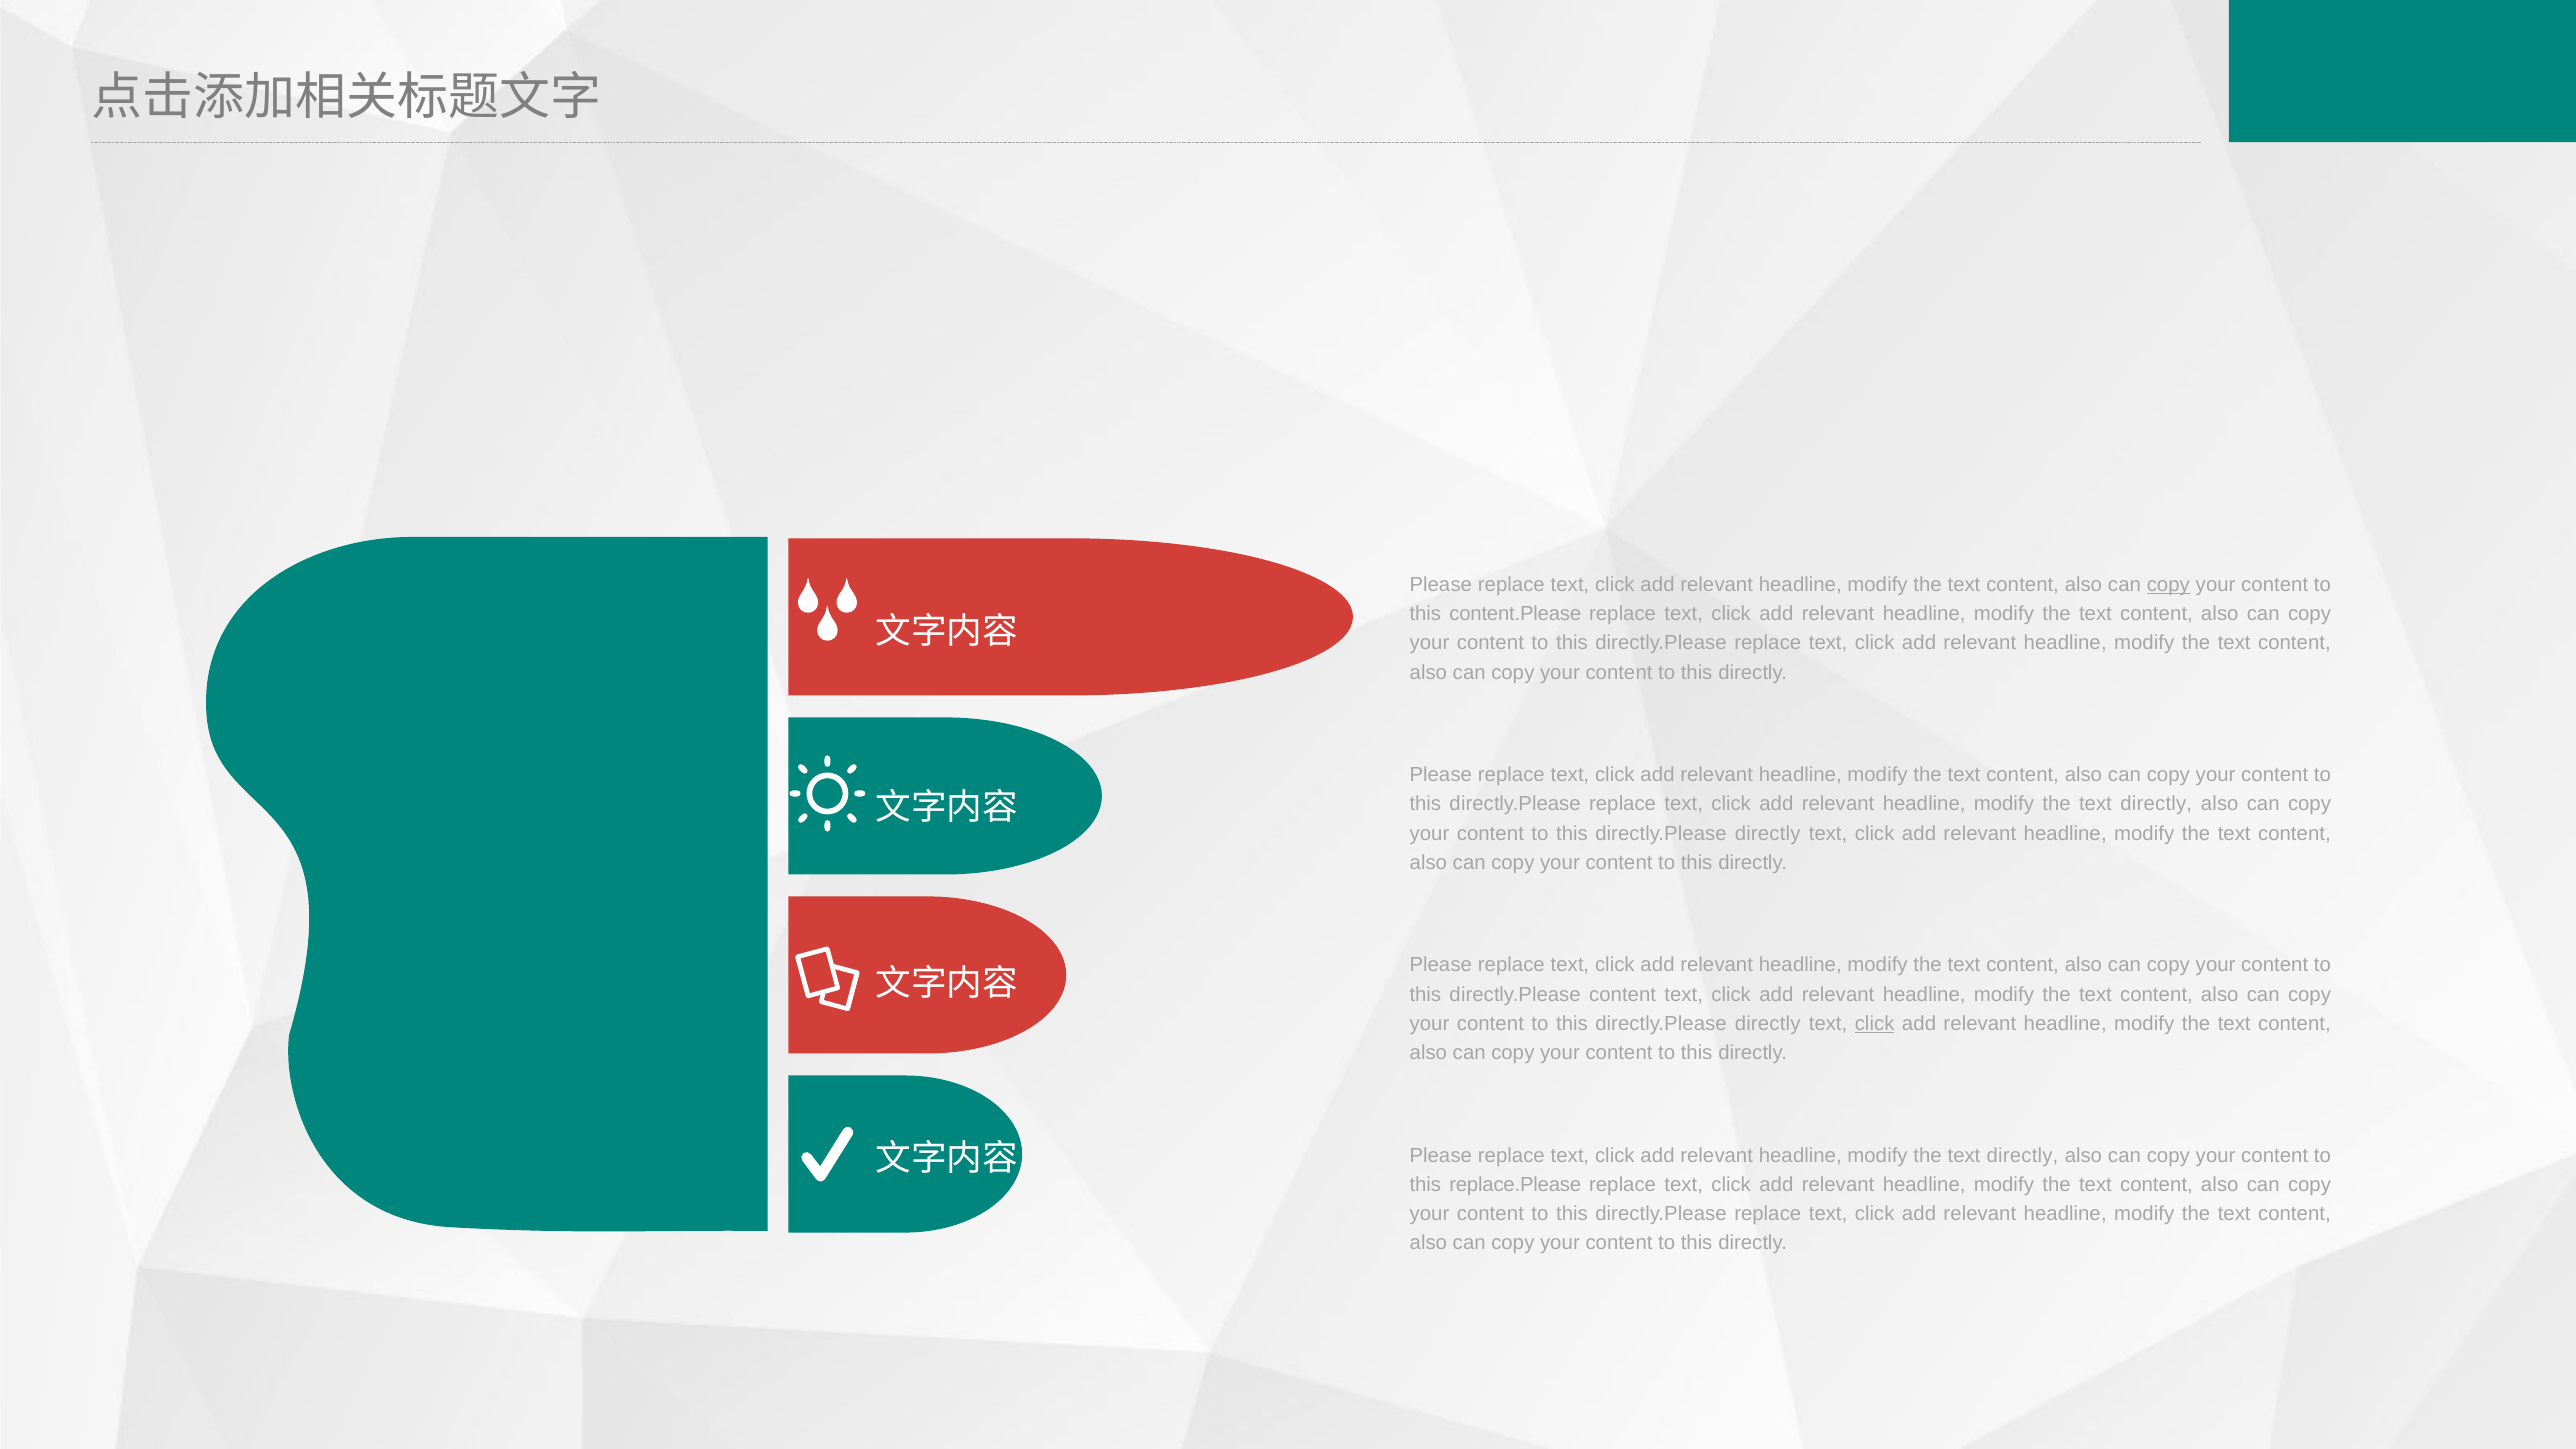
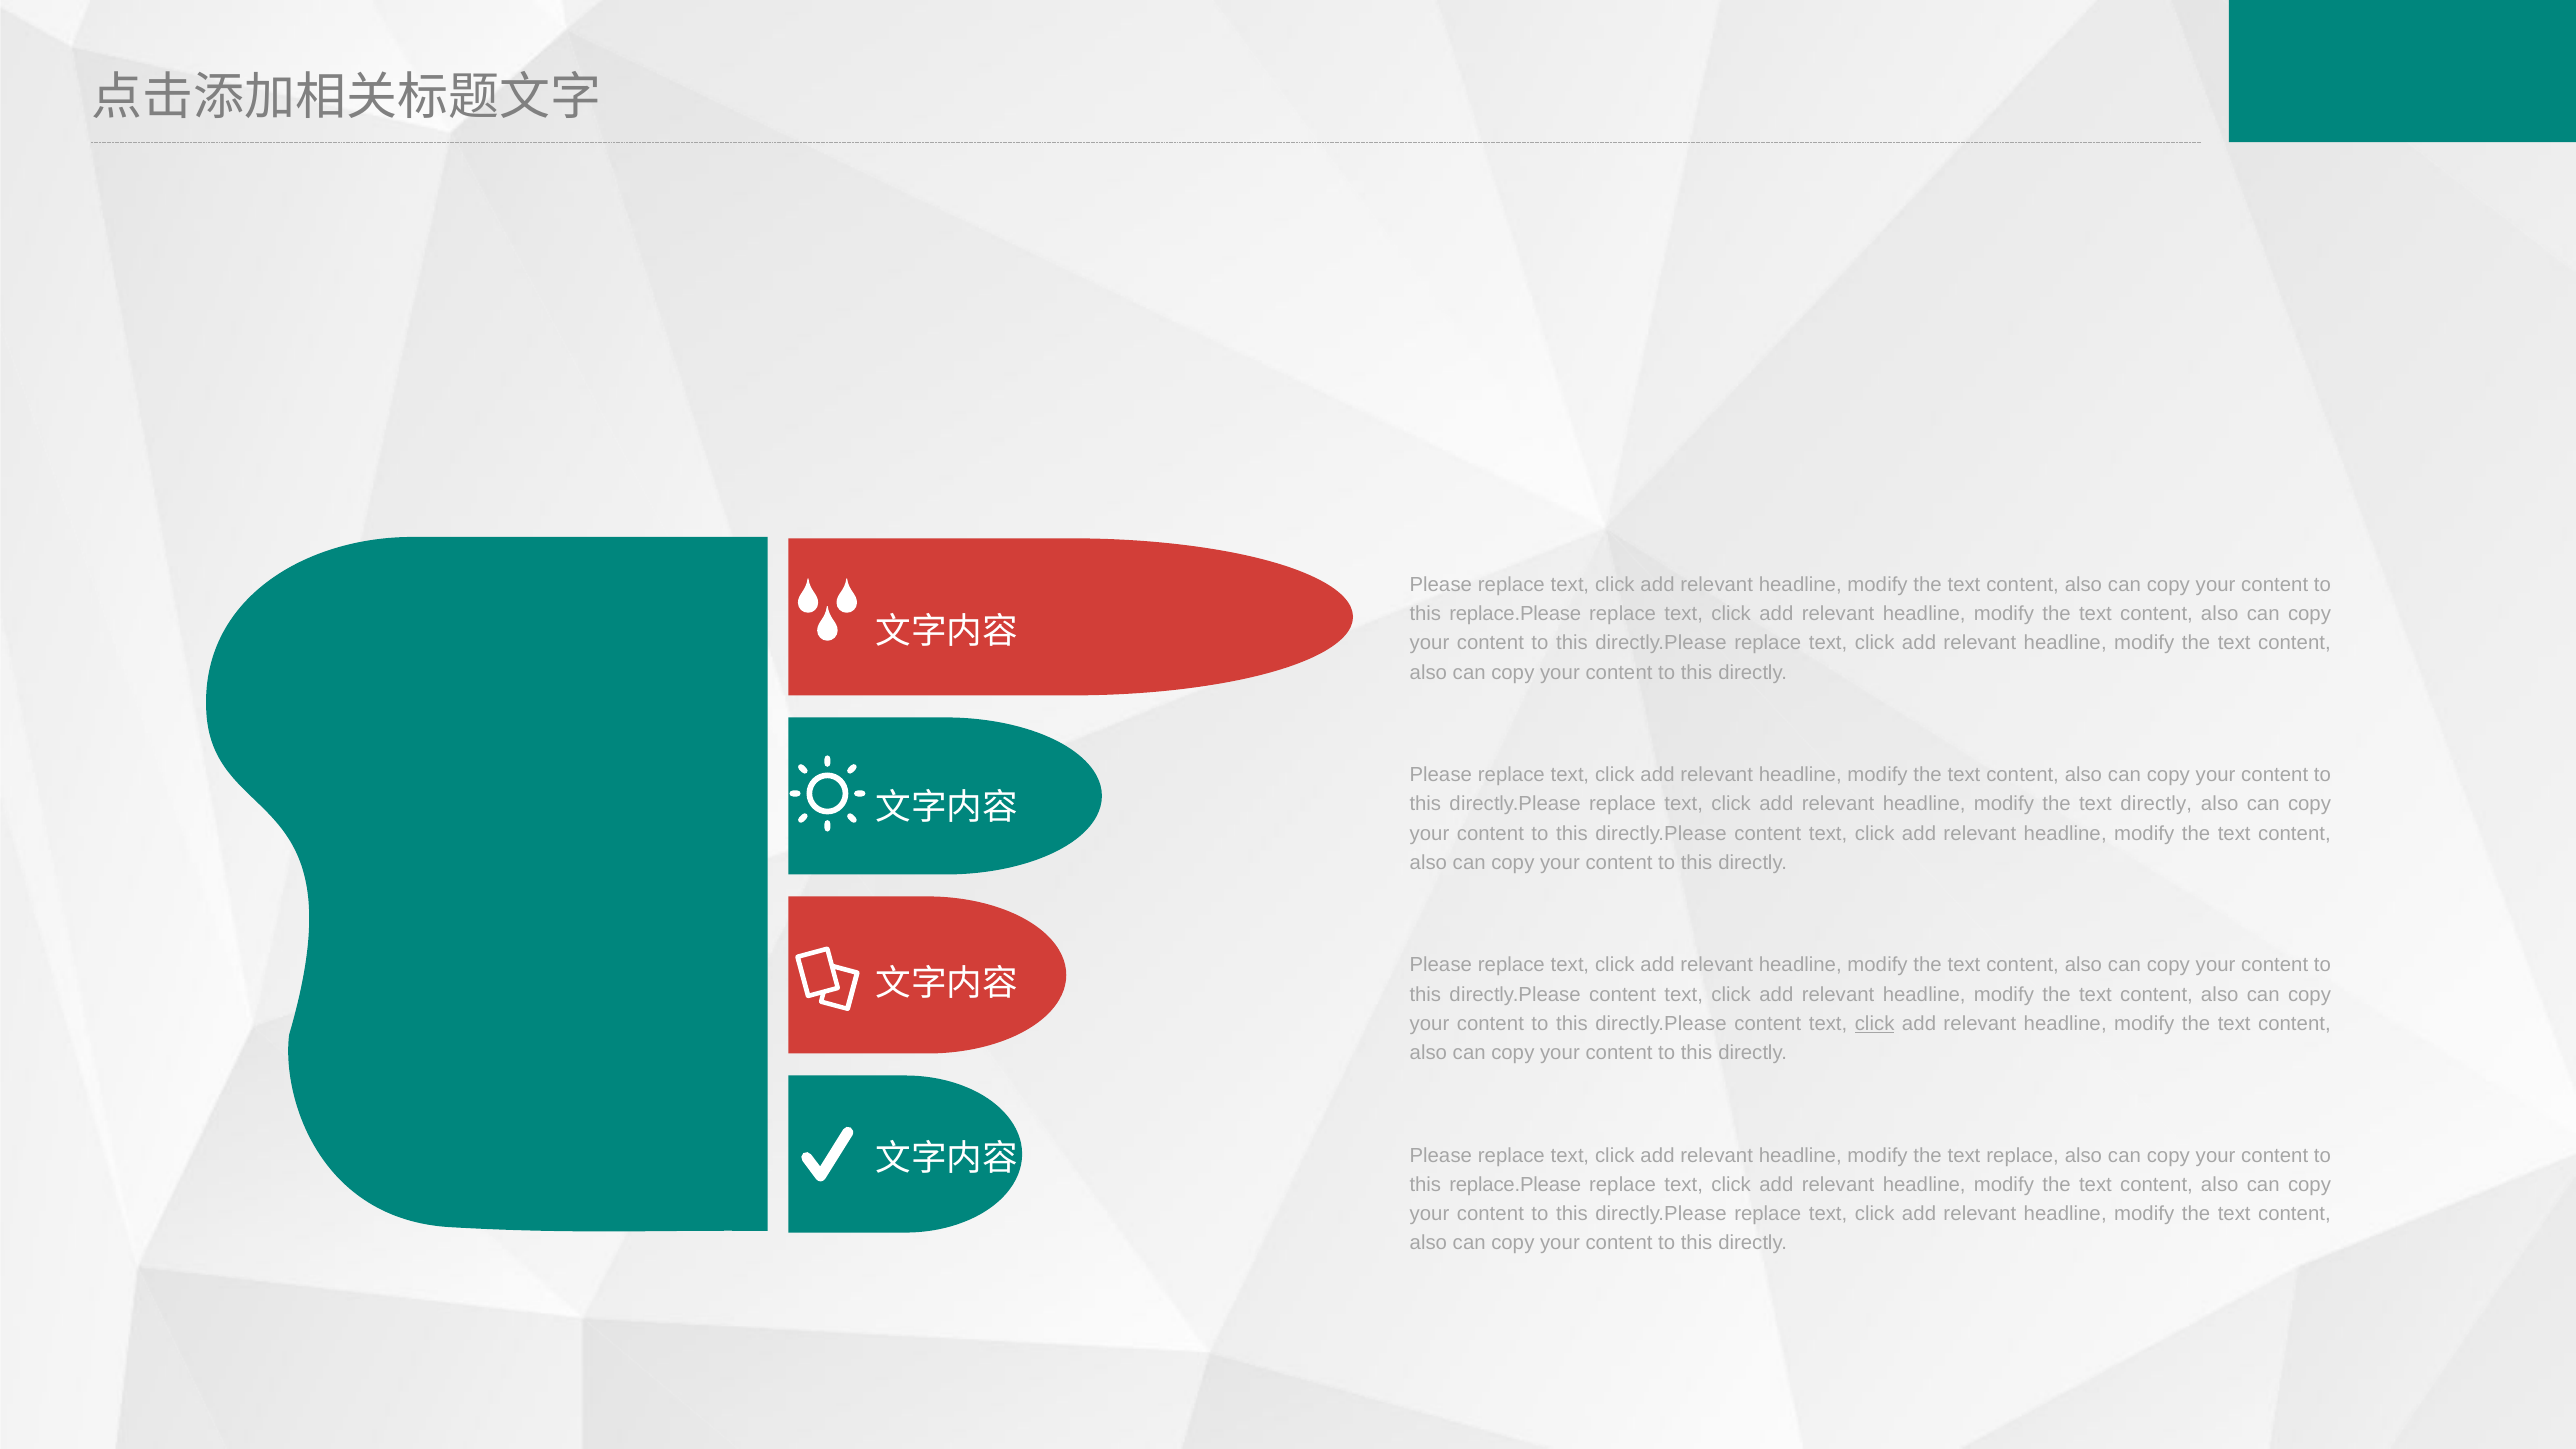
copy underline: present -> none (2168, 585)
content.Please: content.Please -> replace.Please (1515, 614)
directly: directly -> content (1768, 833)
directly: directly -> content (1768, 1024)
directly: directly -> replace (2023, 1155)
